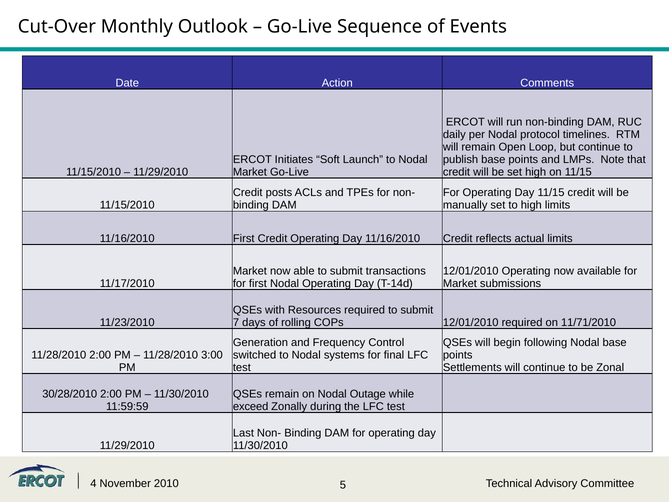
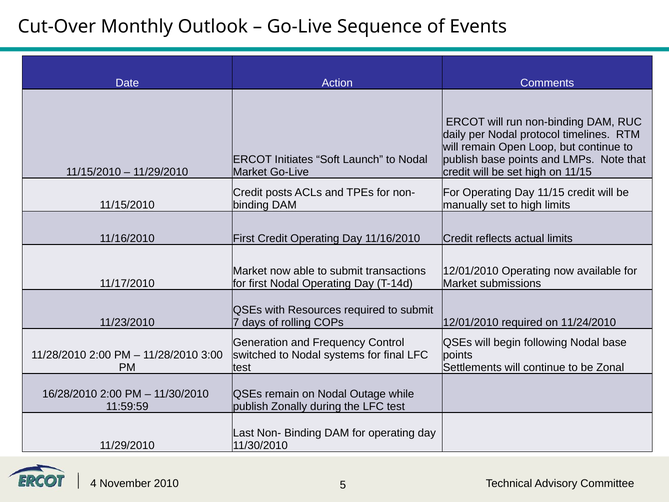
11/71/2010: 11/71/2010 -> 11/24/2010 (589, 322)
30/28/2010: 30/28/2010 -> 16/28/2010 (70, 394)
exceed: exceed -> publish (251, 406)
